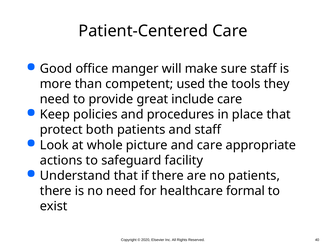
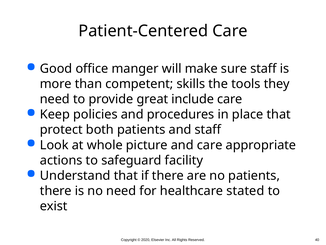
used: used -> skills (191, 84)
formal: formal -> stated (245, 190)
